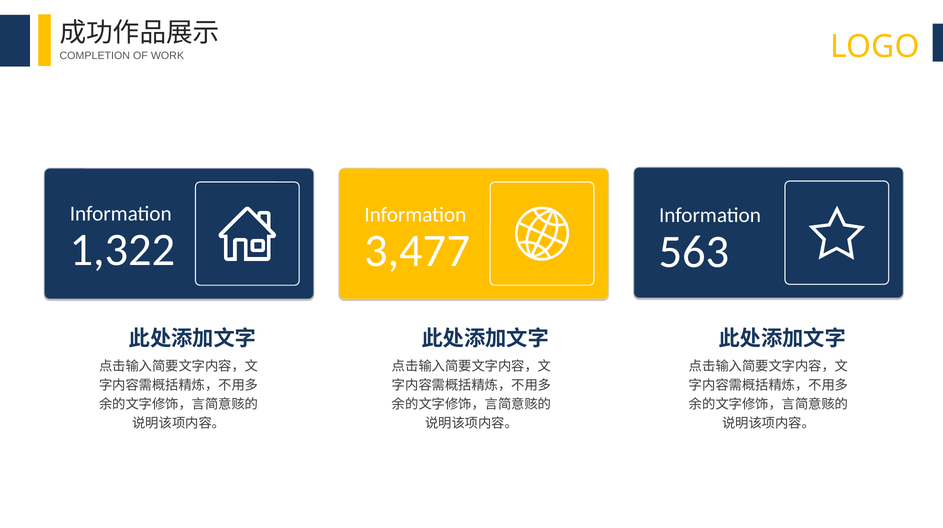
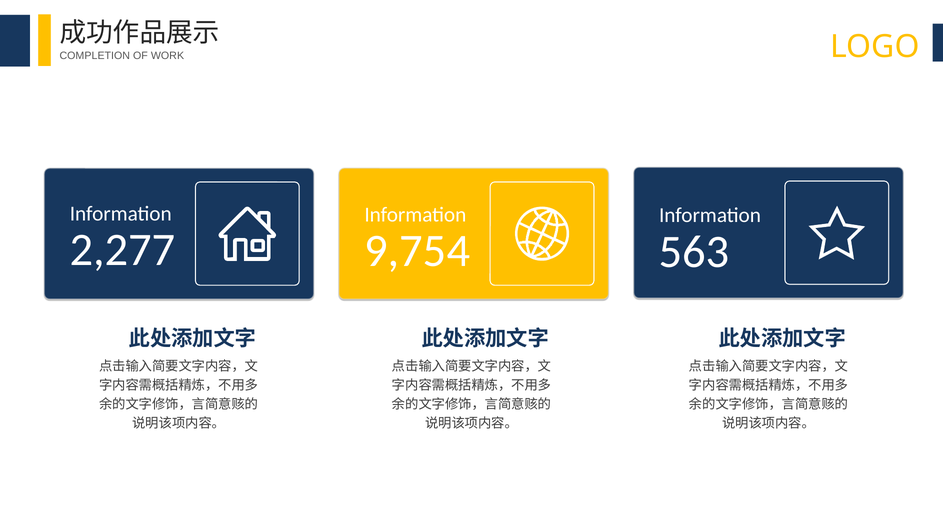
1,322: 1,322 -> 2,277 (123, 250)
3,477: 3,477 -> 9,754 (417, 251)
